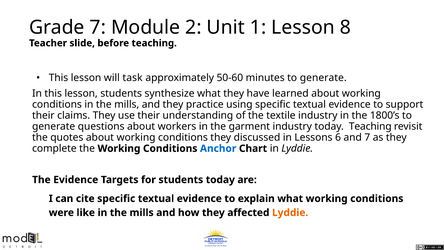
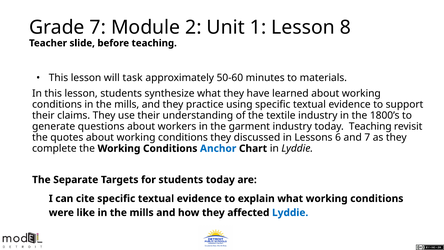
minutes to generate: generate -> materials (323, 78)
The Evidence: Evidence -> Separate (76, 180)
Lyddie colour: orange -> blue (290, 212)
